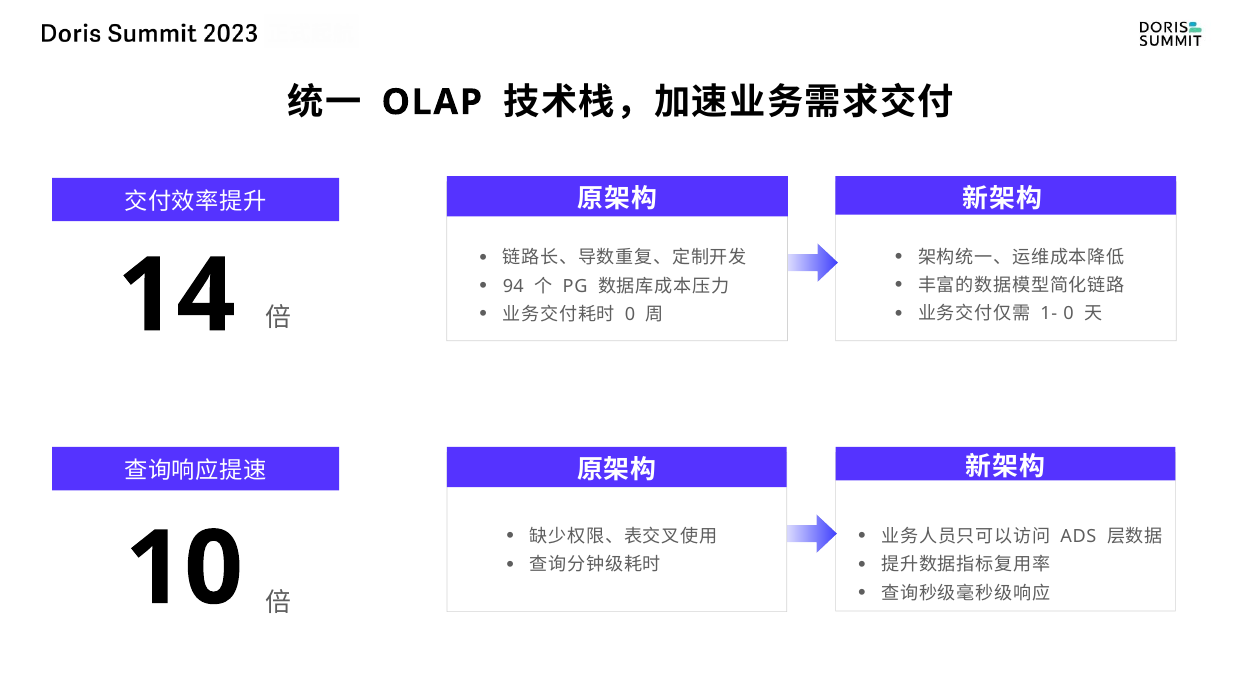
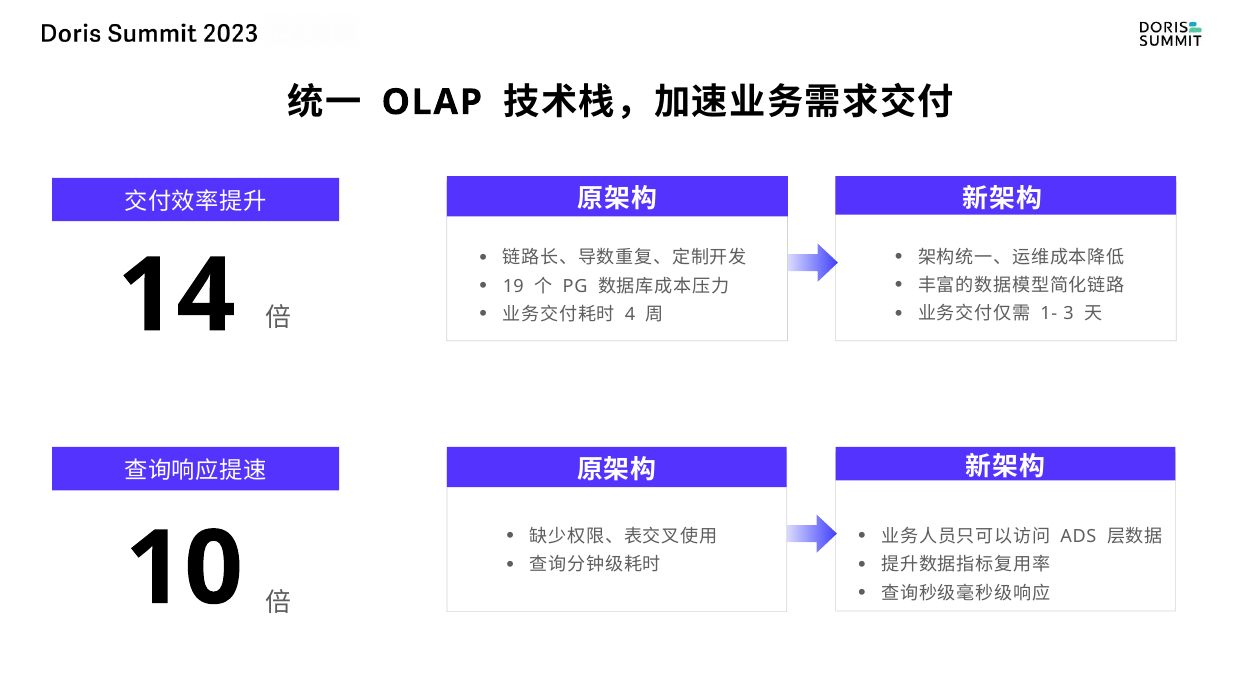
94: 94 -> 19 (513, 286)
1- 0: 0 -> 3 (1069, 314)
0: 0 -> 4 (630, 314)
